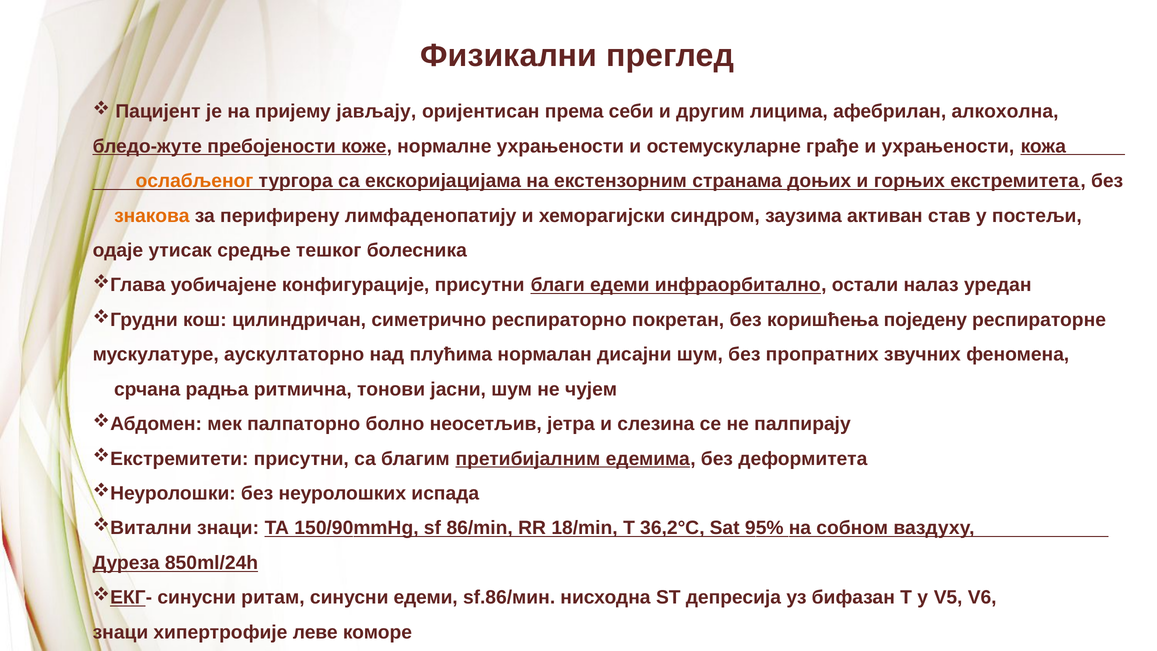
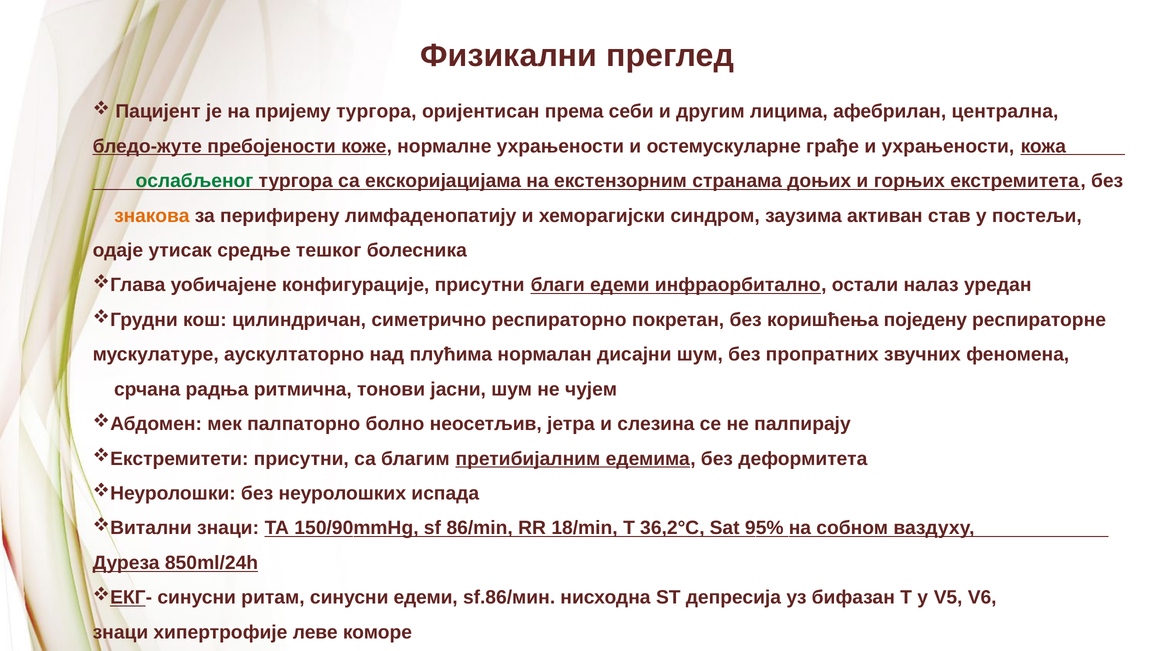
пријему јављају: јављају -> тургора (376, 111)
алкохолна: алкохолна -> централна (1005, 111)
ослабљеног colour: orange -> green (194, 181)
